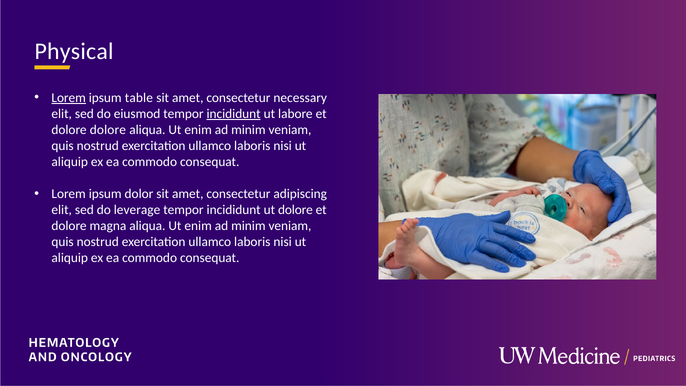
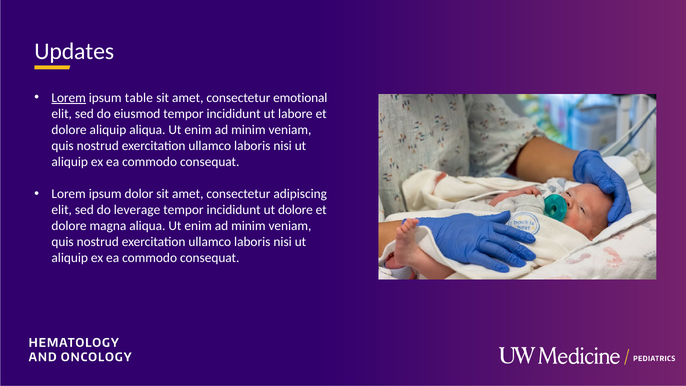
Physical: Physical -> Updates (74, 51)
necessary: necessary -> emotional (300, 98)
incididunt underline: present -> none (234, 114)
dolore dolore: dolore -> aliquip (108, 130)
